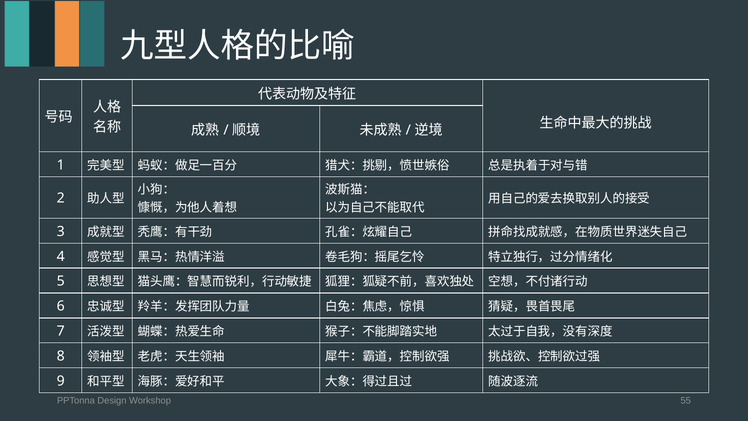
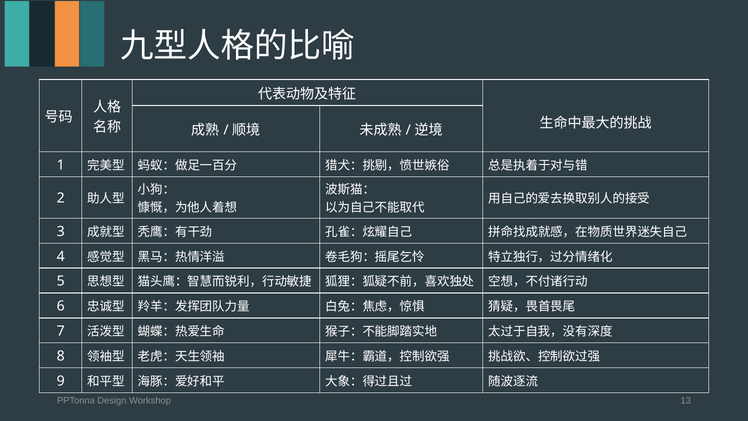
55: 55 -> 13 (686, 400)
